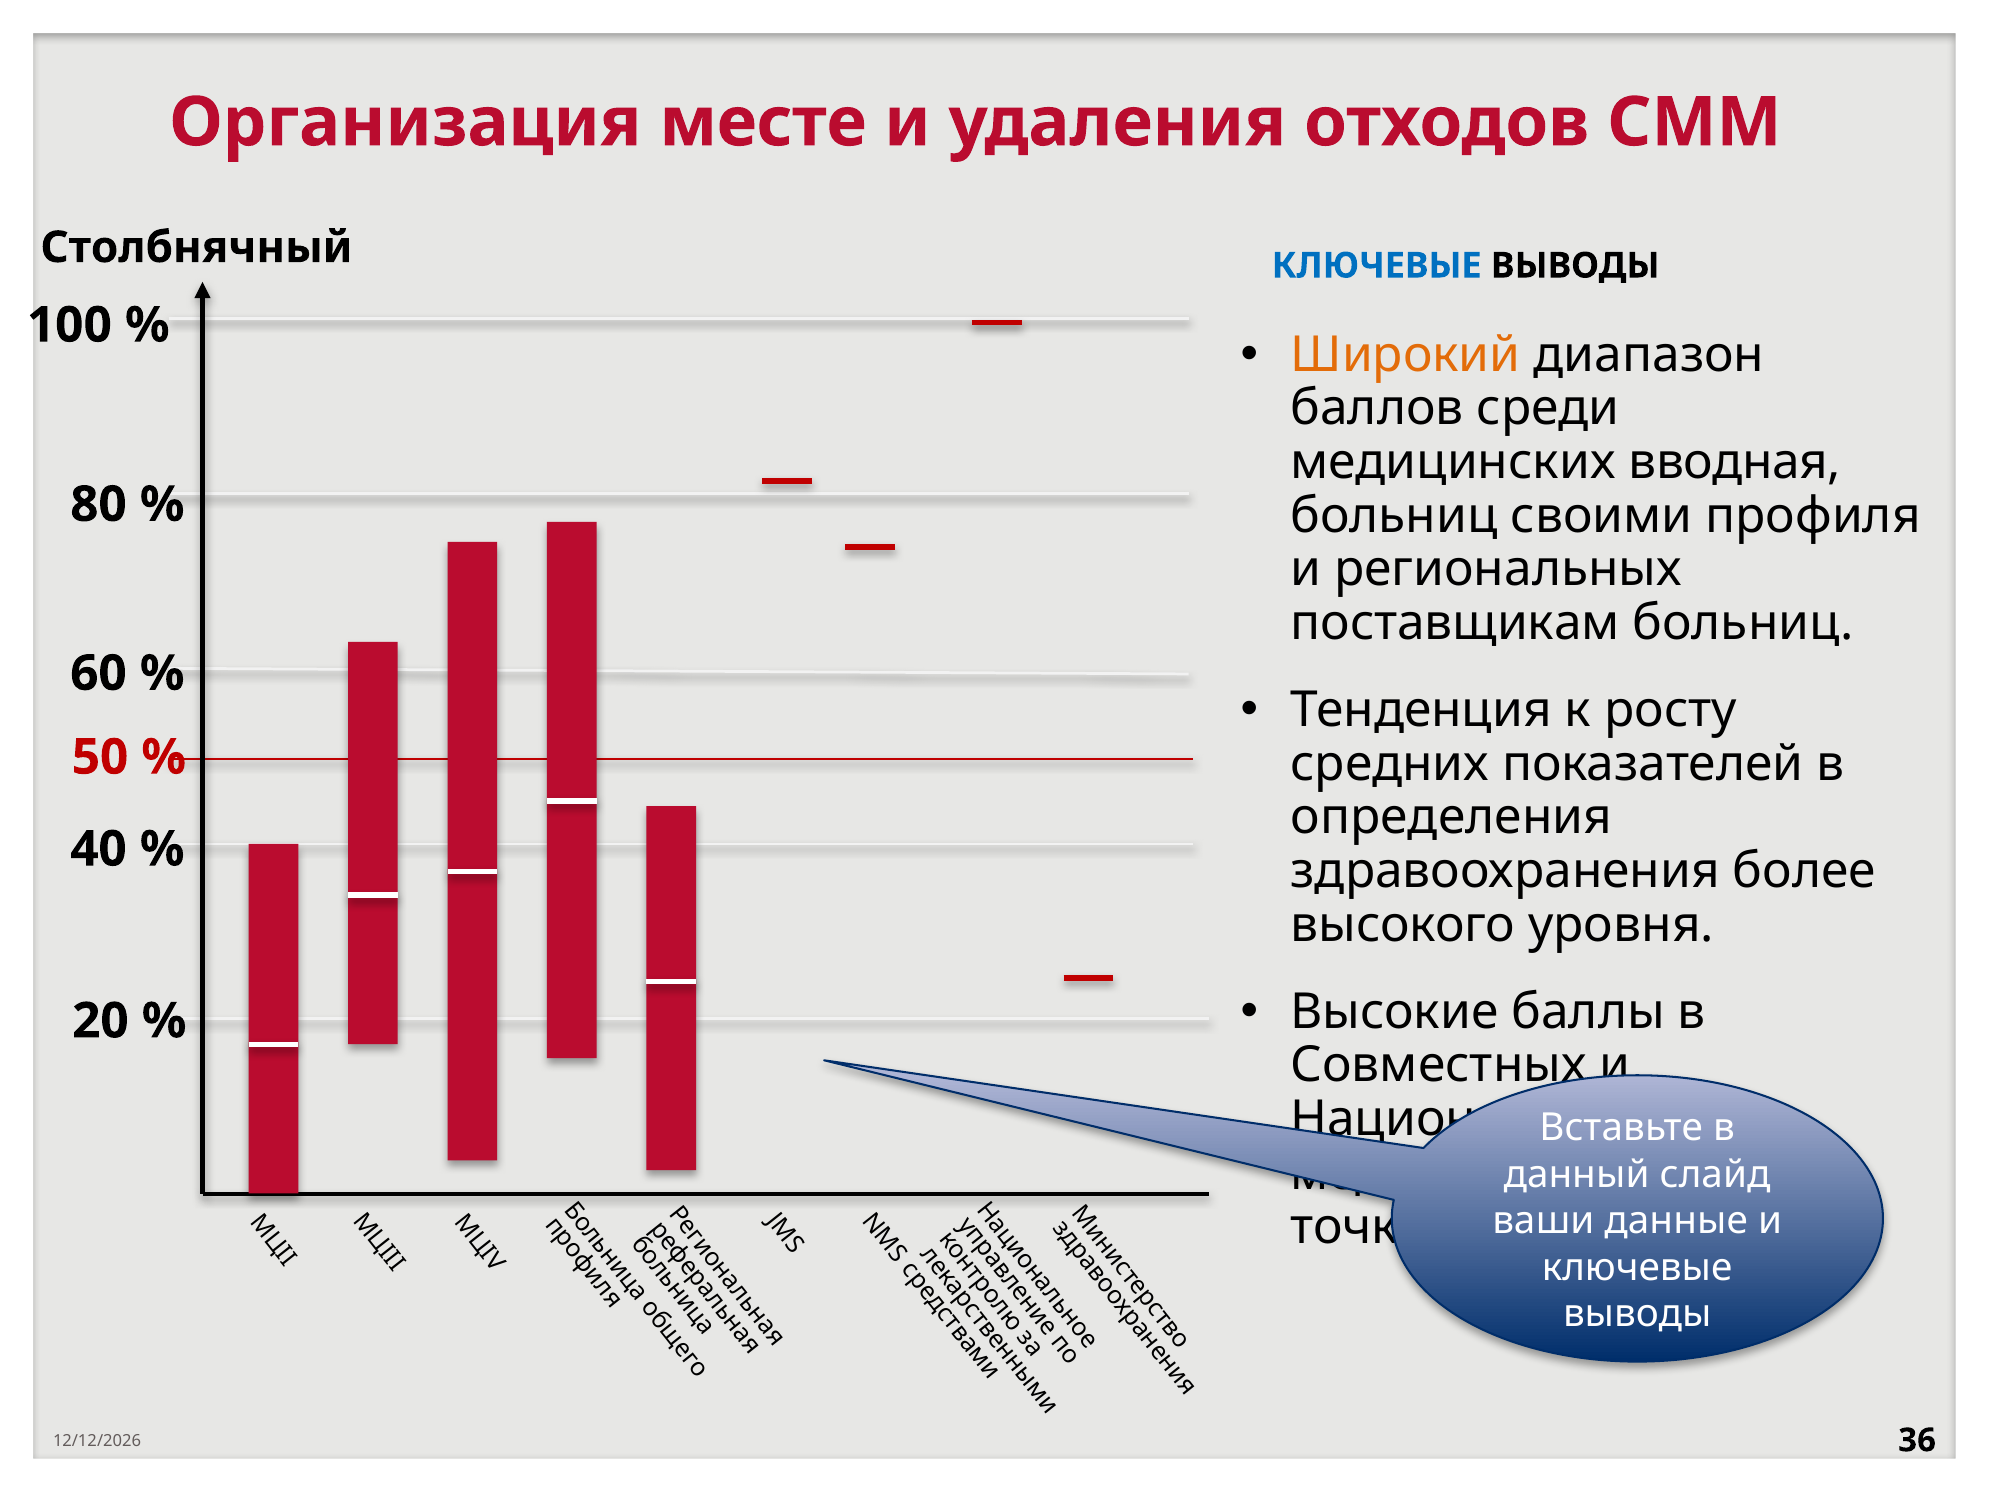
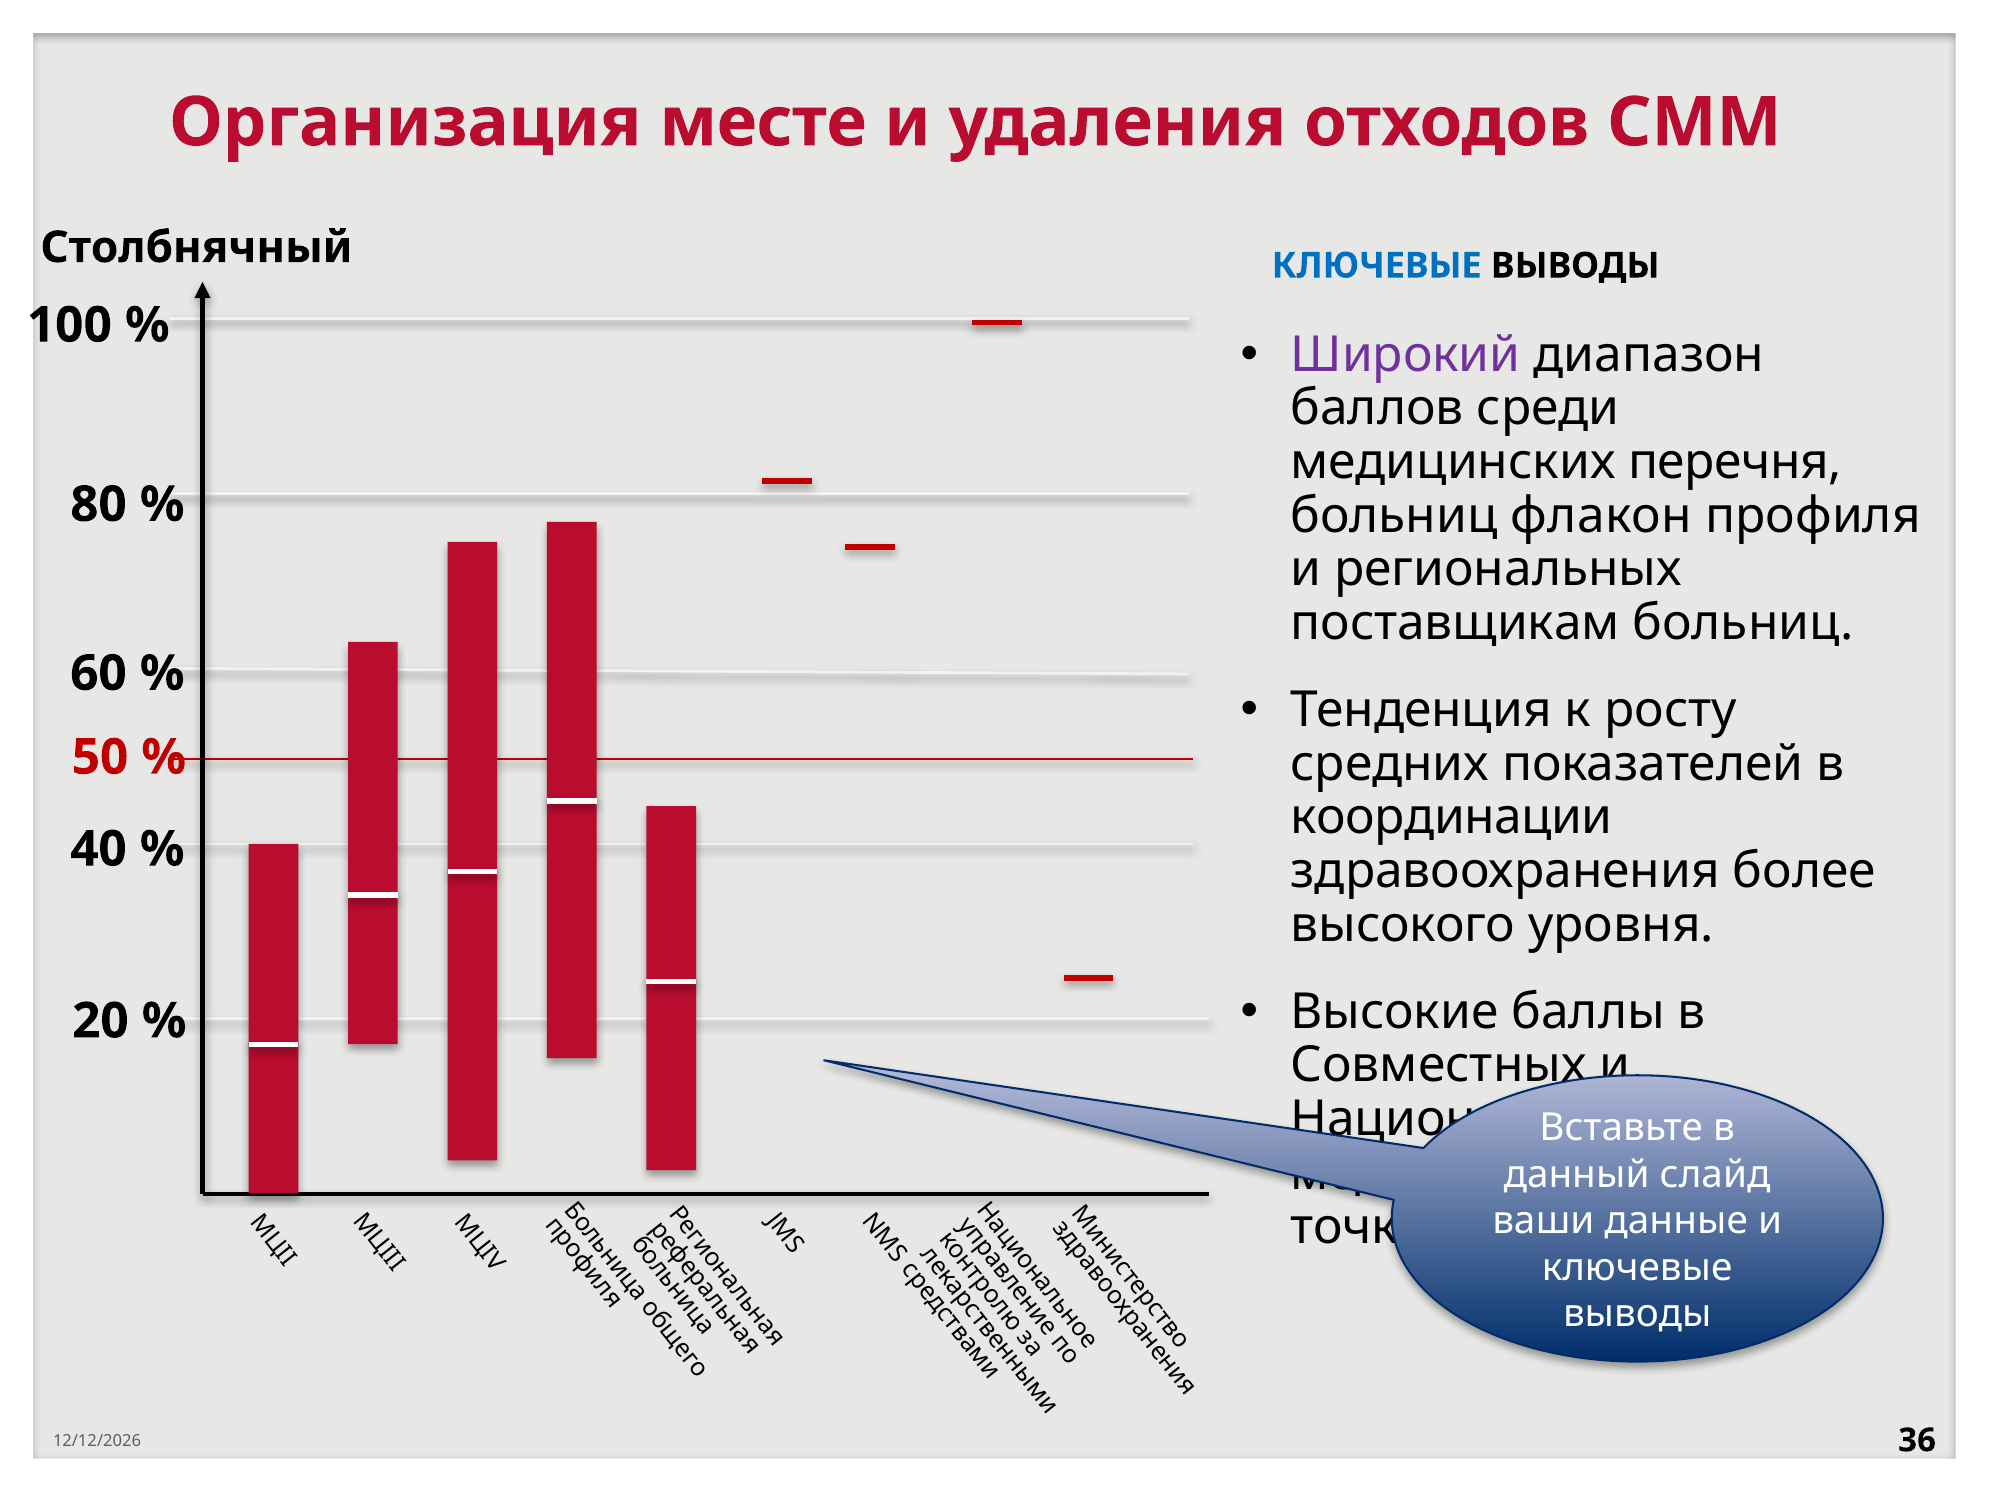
Широкий colour: orange -> purple (1406, 355)
вводная: вводная -> перечня (1735, 462)
своими: своими -> флакон (1601, 516)
определения: определения -> координации (1452, 817)
